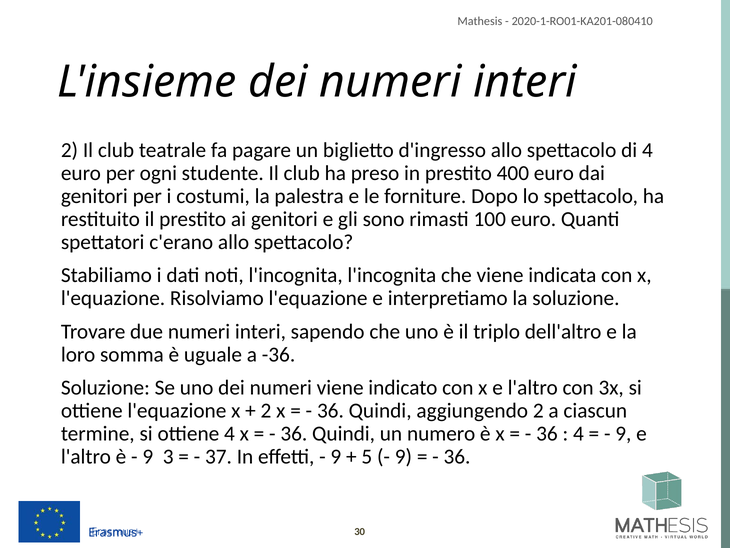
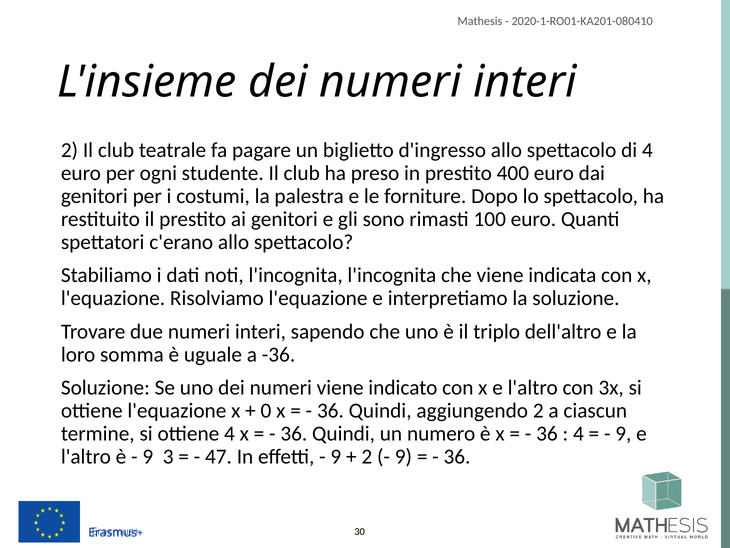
2: 2 -> 0 (266, 410)
37: 37 -> 47 (219, 456)
5: 5 -> 2 (367, 456)
